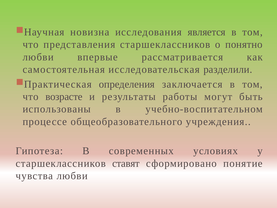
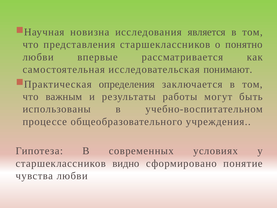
разделили: разделили -> понимают (228, 69)
возрасте: возрасте -> важным (64, 97)
ставят: ставят -> видно (126, 163)
